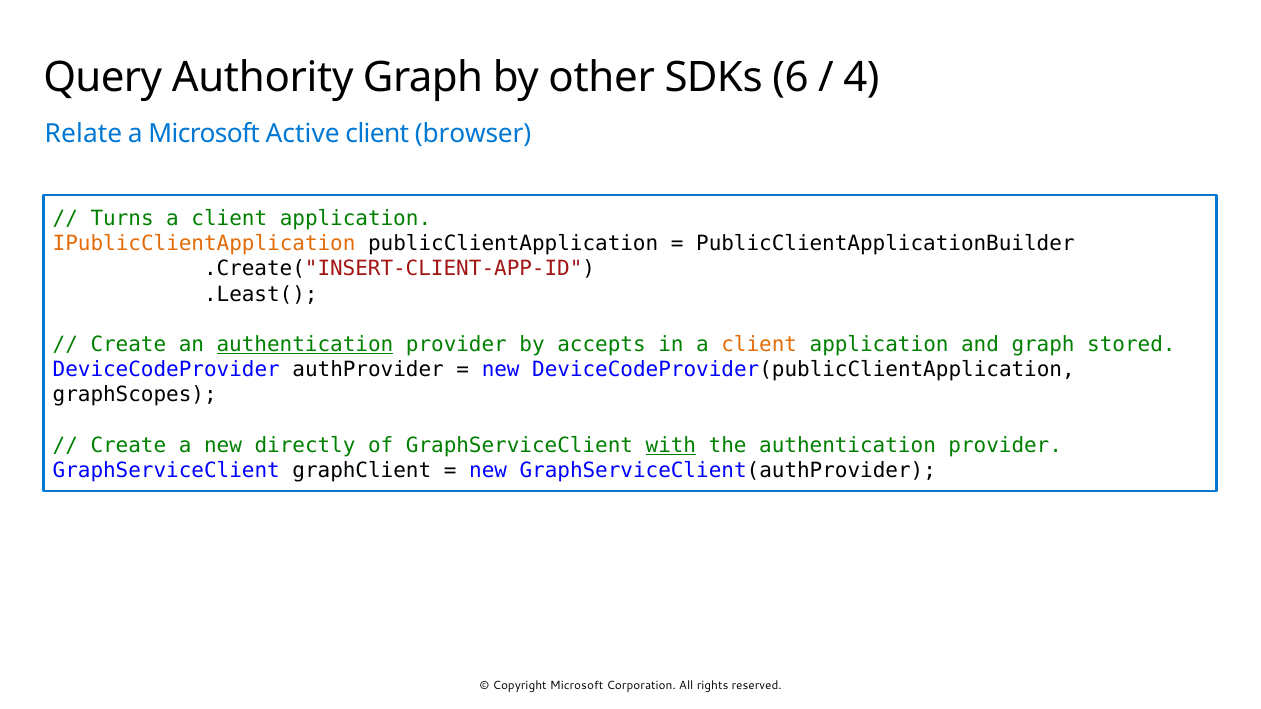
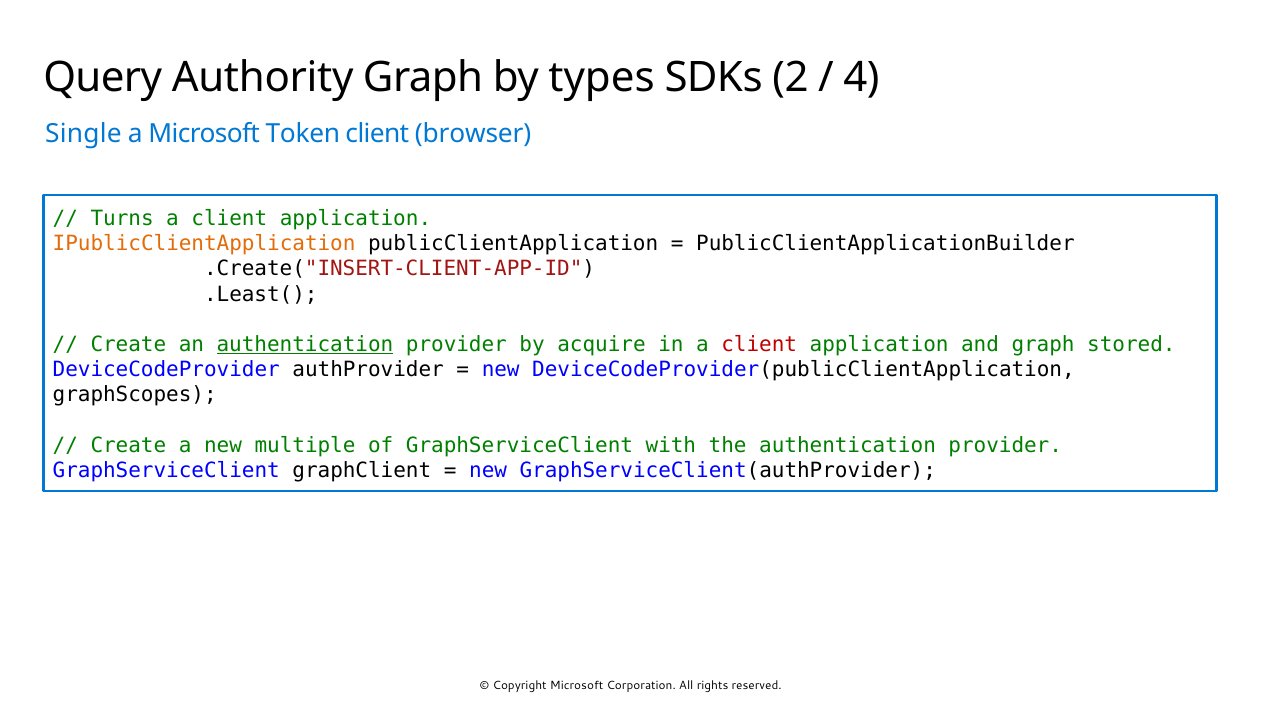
other: other -> types (602, 77)
6: 6 -> 2 (791, 77)
Relate: Relate -> Single (83, 134)
Active: Active -> Token (303, 134)
accepts: accepts -> acquire (601, 345)
client colour: orange -> red (759, 345)
directly: directly -> multiple (305, 445)
with underline: present -> none (671, 445)
